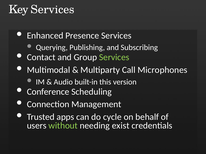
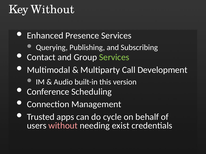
Key Services: Services -> Without (52, 10)
Microphones: Microphones -> Development (163, 70)
without colour: light green -> pink (63, 126)
